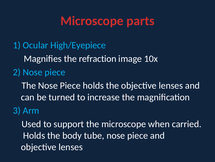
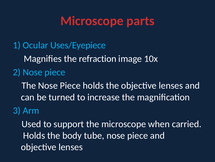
High/Eyepiece: High/Eyepiece -> Uses/Eyepiece (78, 45)
